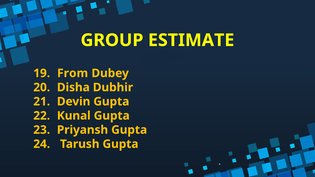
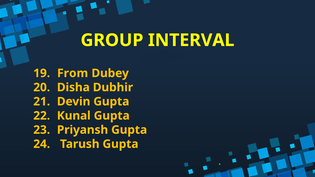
ESTIMATE: ESTIMATE -> INTERVAL (191, 40)
